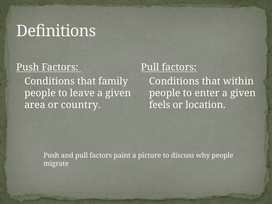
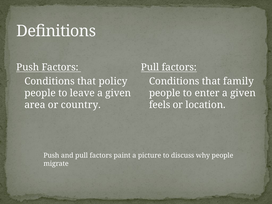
family: family -> policy (113, 81)
within: within -> family (238, 81)
